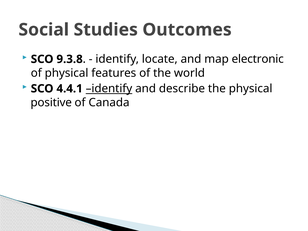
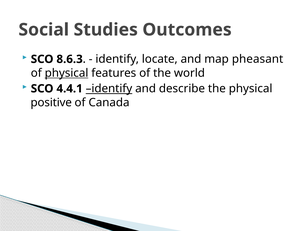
9.3.8: 9.3.8 -> 8.6.3 (70, 59)
electronic: electronic -> pheasant (258, 59)
physical underline: none -> present (67, 73)
